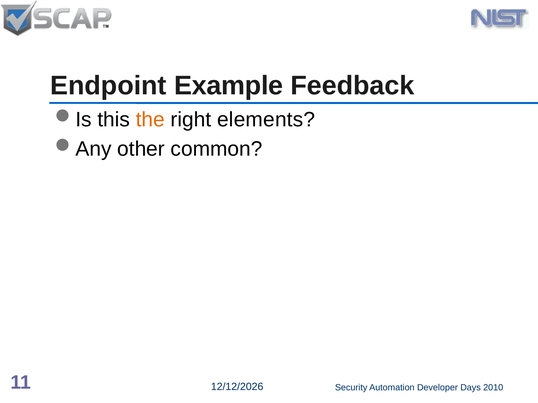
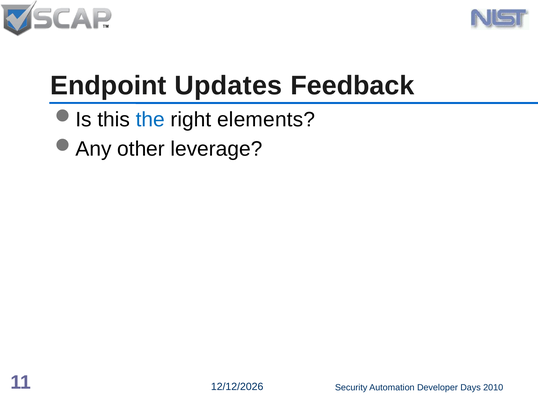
Example: Example -> Updates (228, 86)
the colour: orange -> blue (150, 120)
common: common -> leverage (216, 149)
